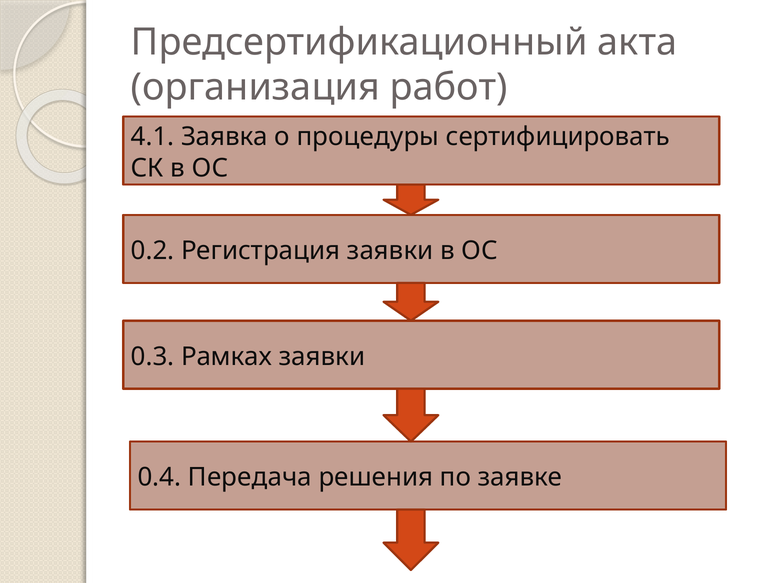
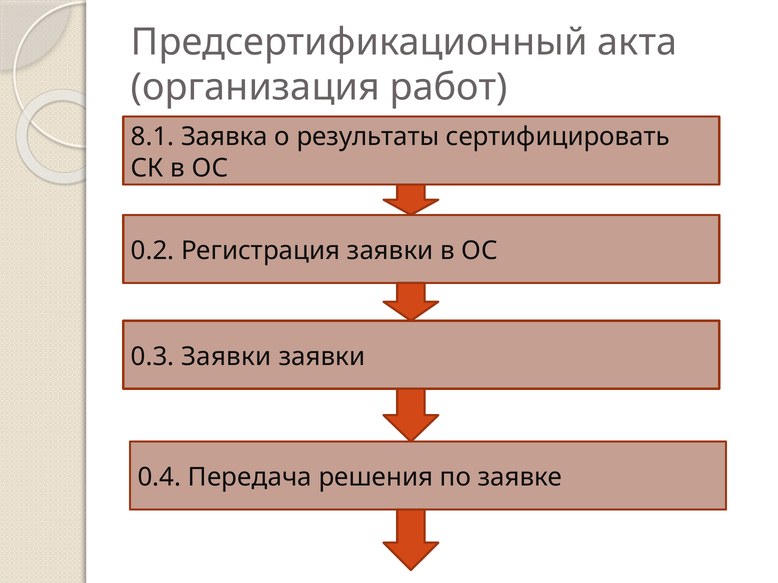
4.1: 4.1 -> 8.1 (153, 137)
процедуры: процедуры -> результаты (368, 137)
0.3 Рамках: Рамках -> Заявки (226, 357)
